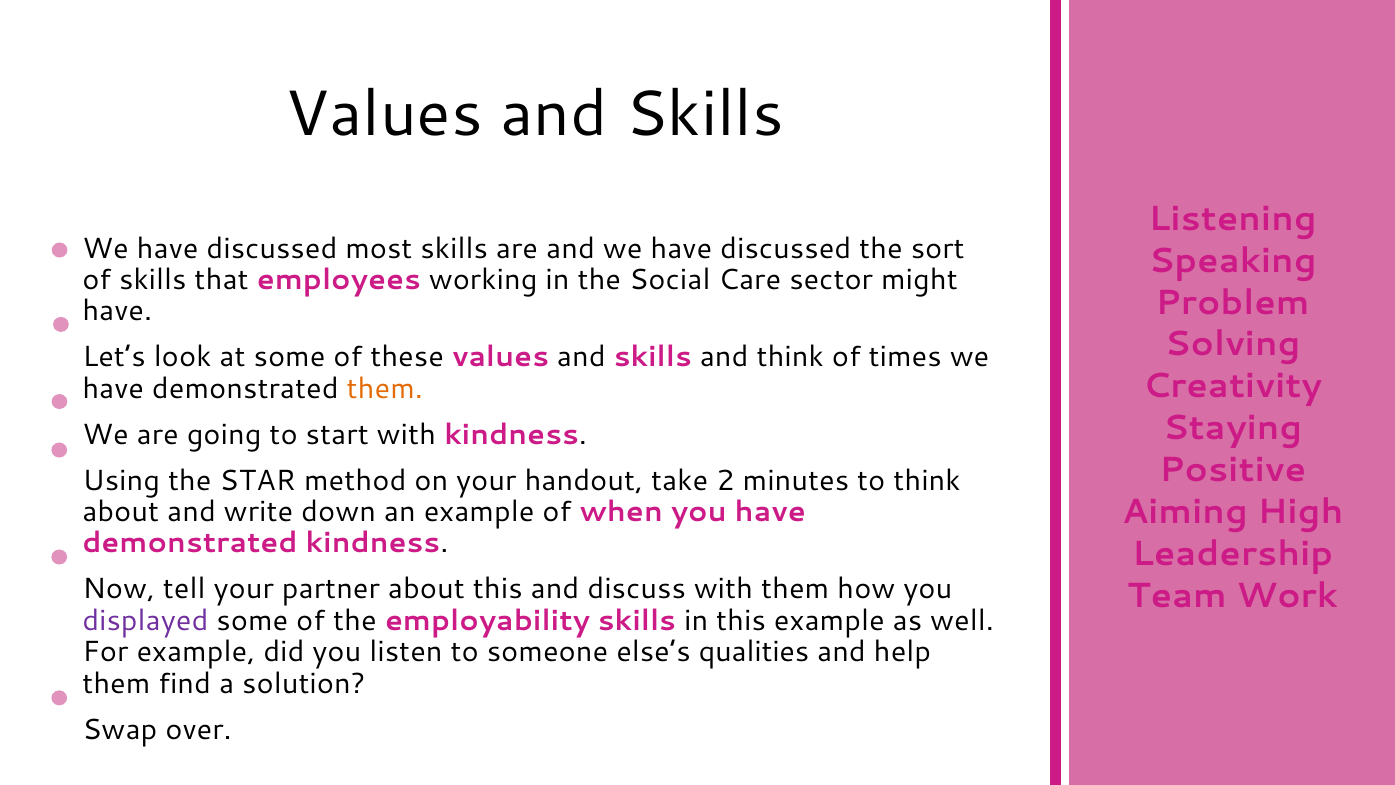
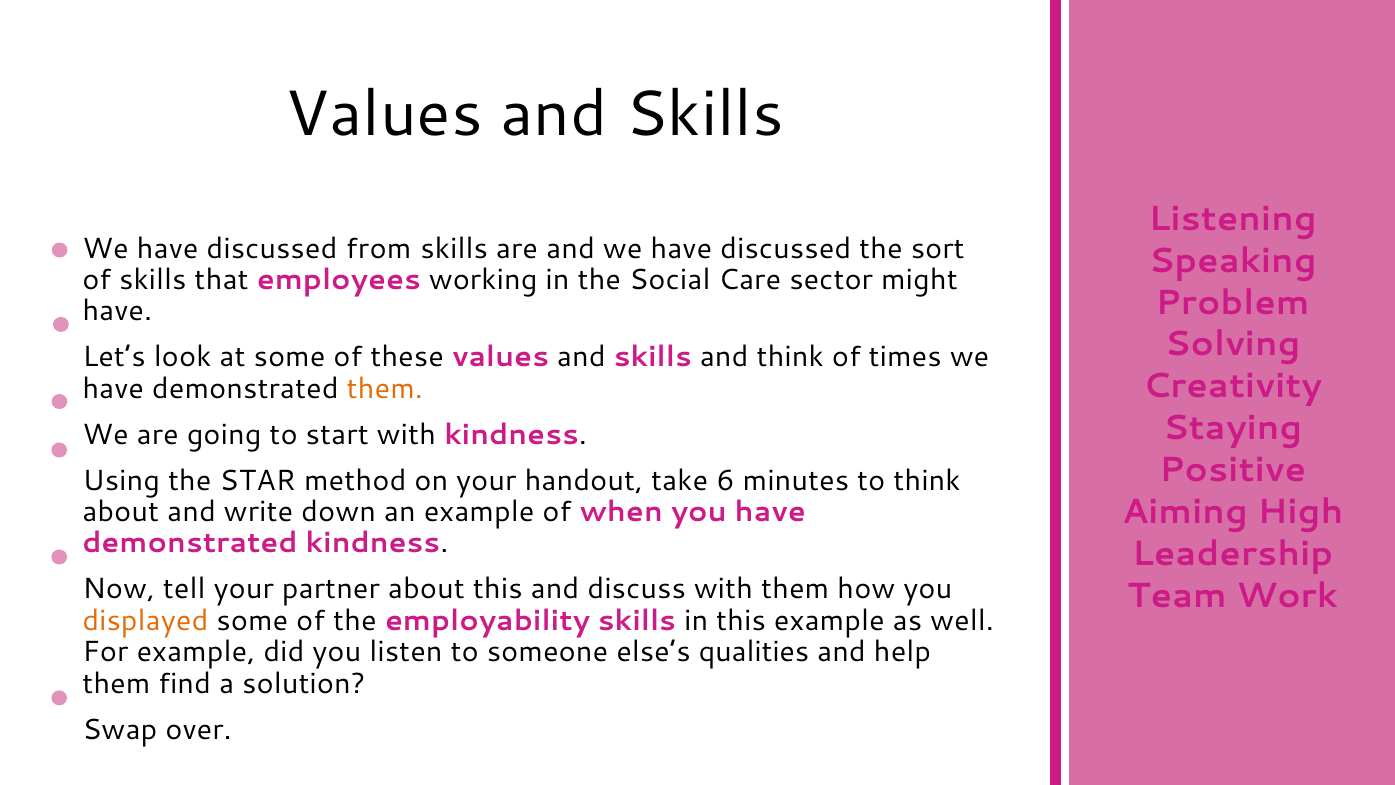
most: most -> from (379, 248)
2: 2 -> 6 (726, 480)
displayed colour: purple -> orange (145, 620)
